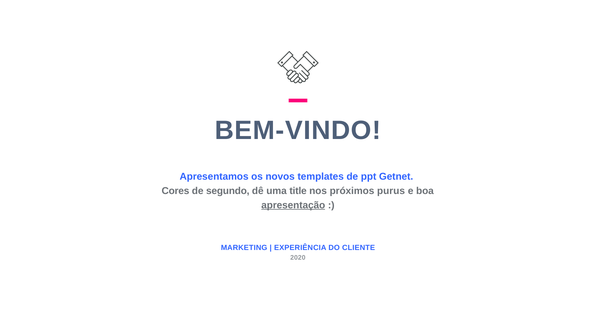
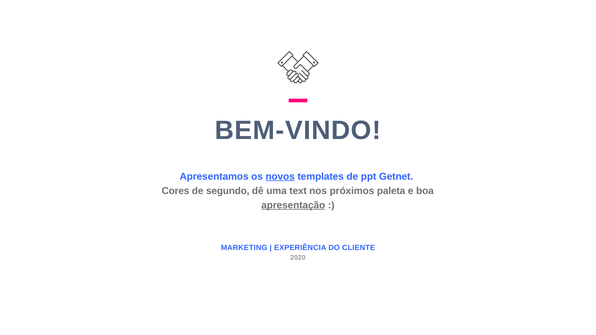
novos underline: none -> present (280, 177)
title: title -> text (298, 191)
purus: purus -> paleta (391, 191)
